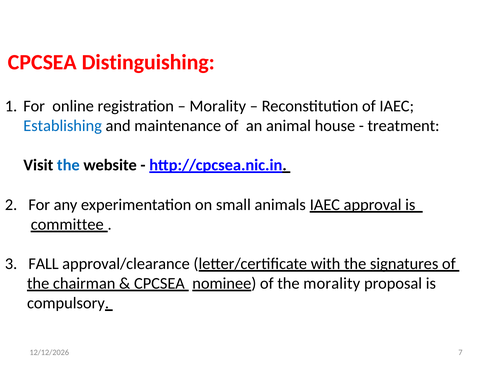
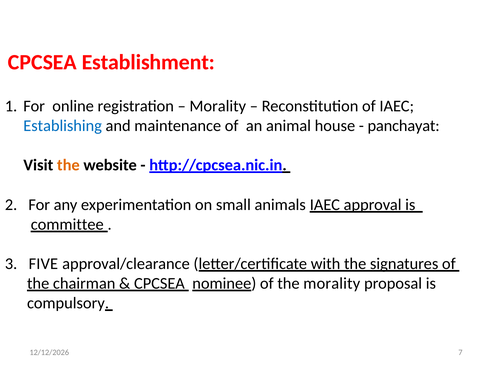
Distinguishing: Distinguishing -> Establishment (148, 62)
treatment: treatment -> panchayat (404, 126)
the colour: blue -> orange (68, 165)
FALL: FALL -> FIVE (43, 264)
